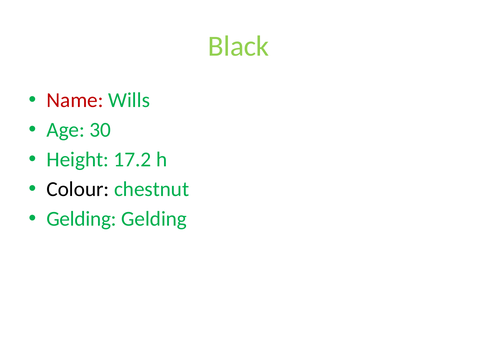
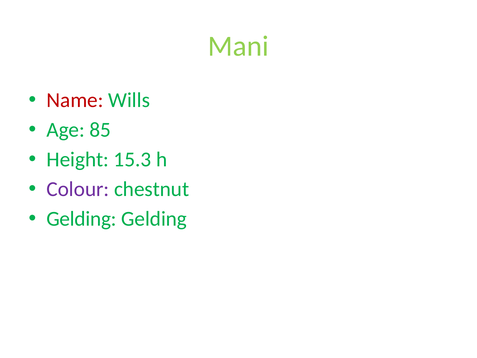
Black: Black -> Mani (238, 46)
30: 30 -> 85 (100, 130)
17.2: 17.2 -> 15.3 (132, 159)
Colour colour: black -> purple (78, 189)
